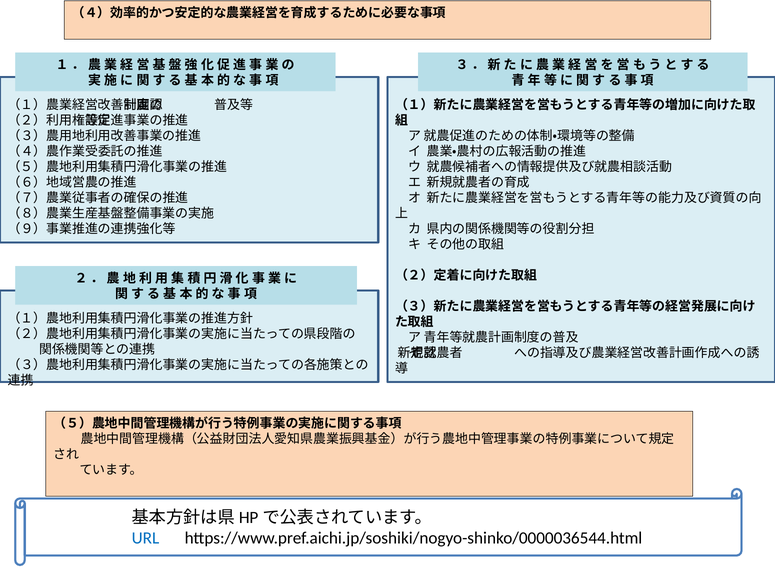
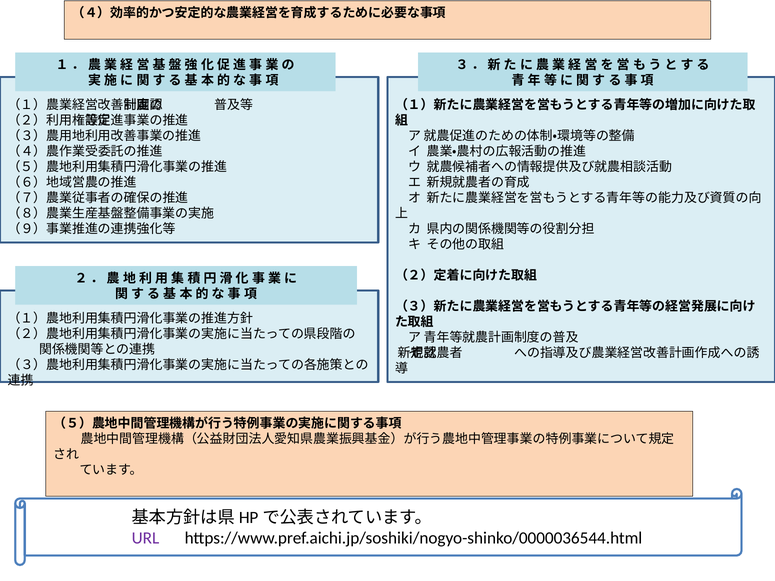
URL colour: blue -> purple (145, 538)
